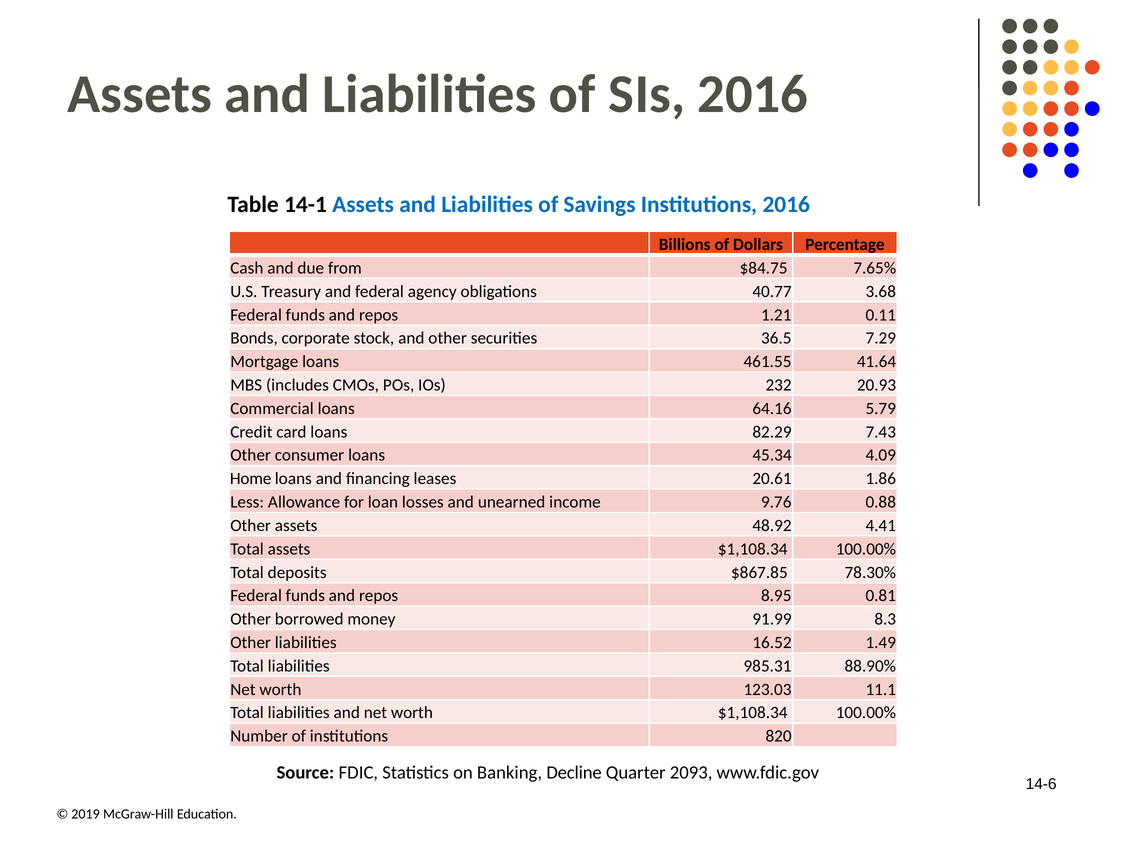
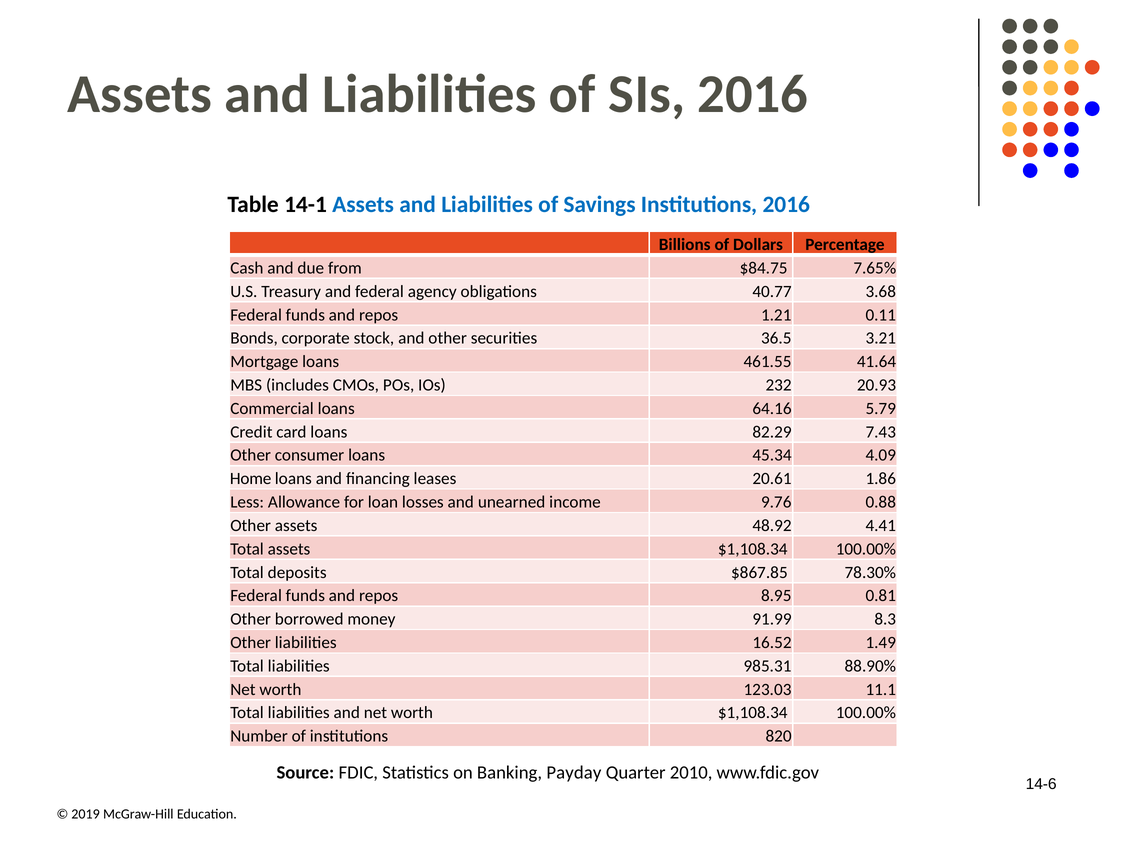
7.29: 7.29 -> 3.21 (881, 338)
Decline: Decline -> Payday (574, 773)
2093: 2093 -> 2010 (691, 773)
